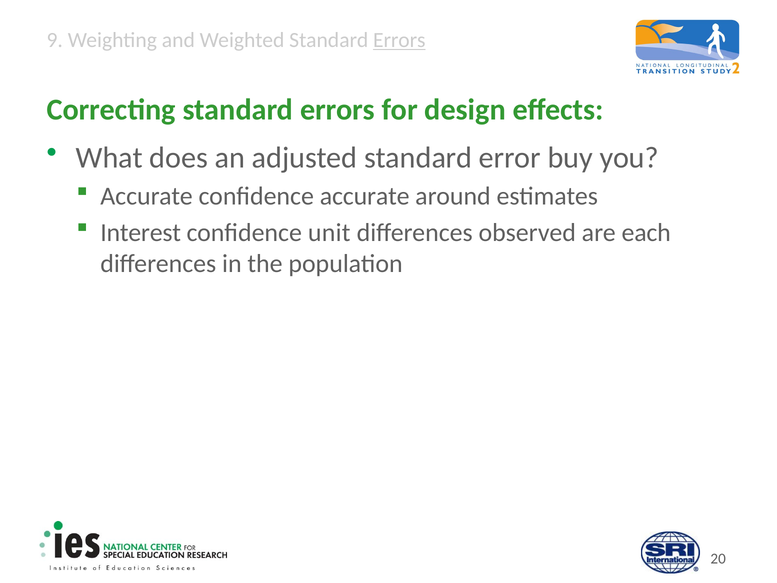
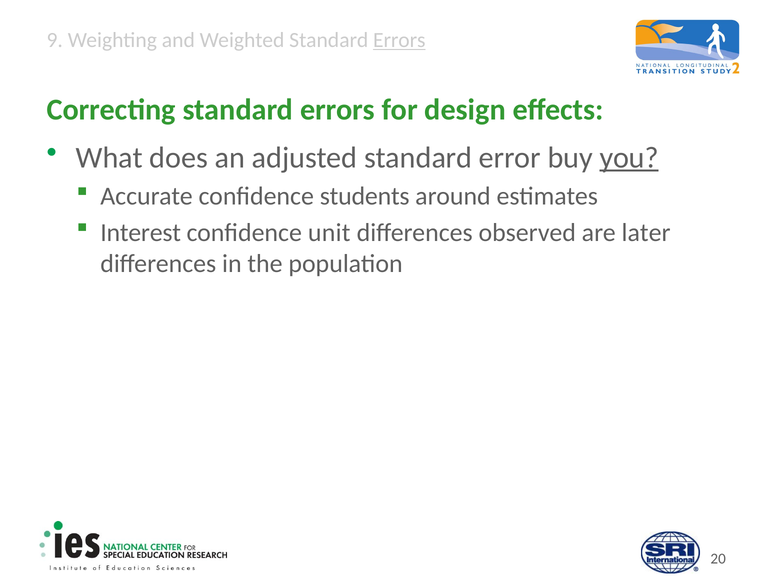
you underline: none -> present (629, 158)
confidence accurate: accurate -> students (365, 196)
each: each -> later (646, 232)
